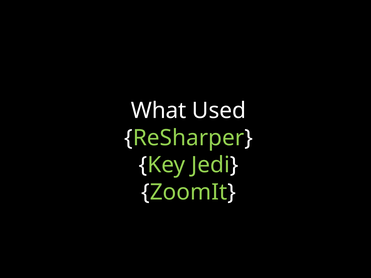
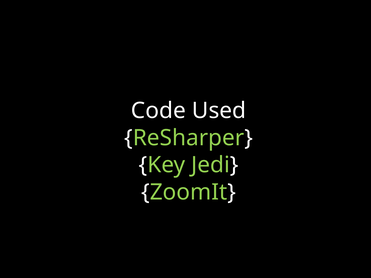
What: What -> Code (158, 111)
